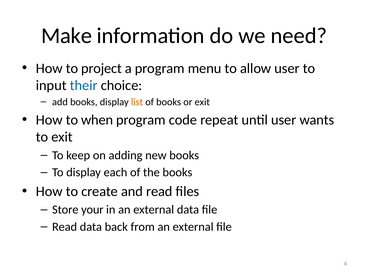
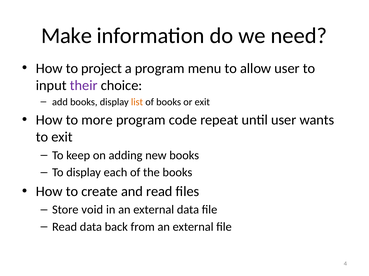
their colour: blue -> purple (84, 86)
when: when -> more (97, 120)
your: your -> void (92, 210)
